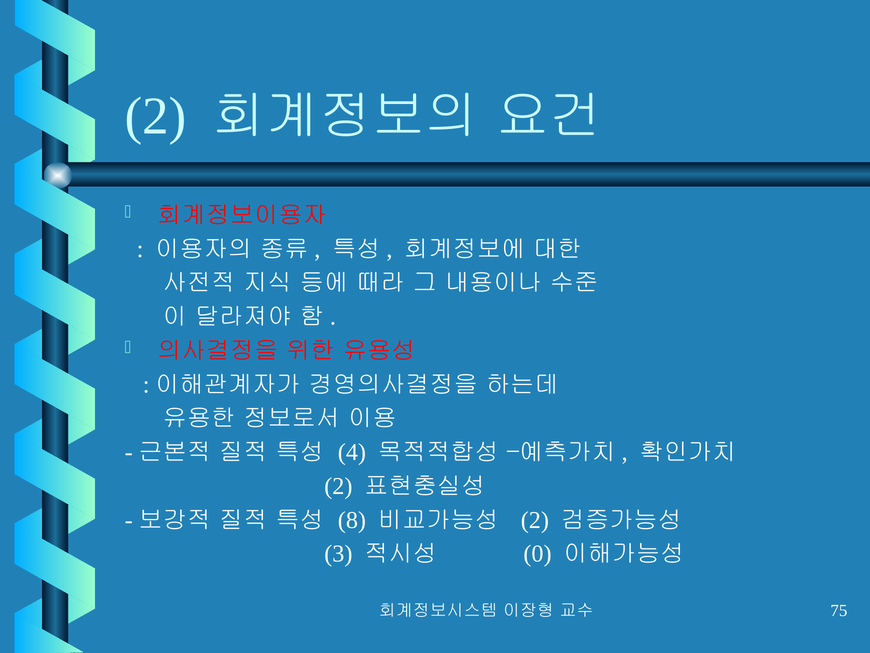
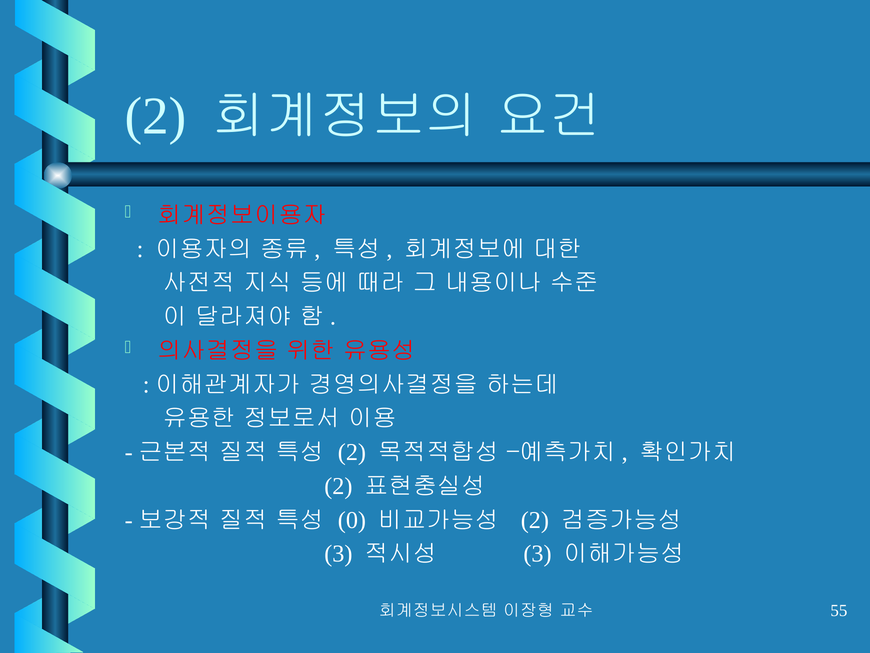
4: 4 -> 2 (352, 452)
8: 8 -> 0 (352, 520)
0: 0 -> 3 (538, 554)
75: 75 -> 55 (839, 610)
